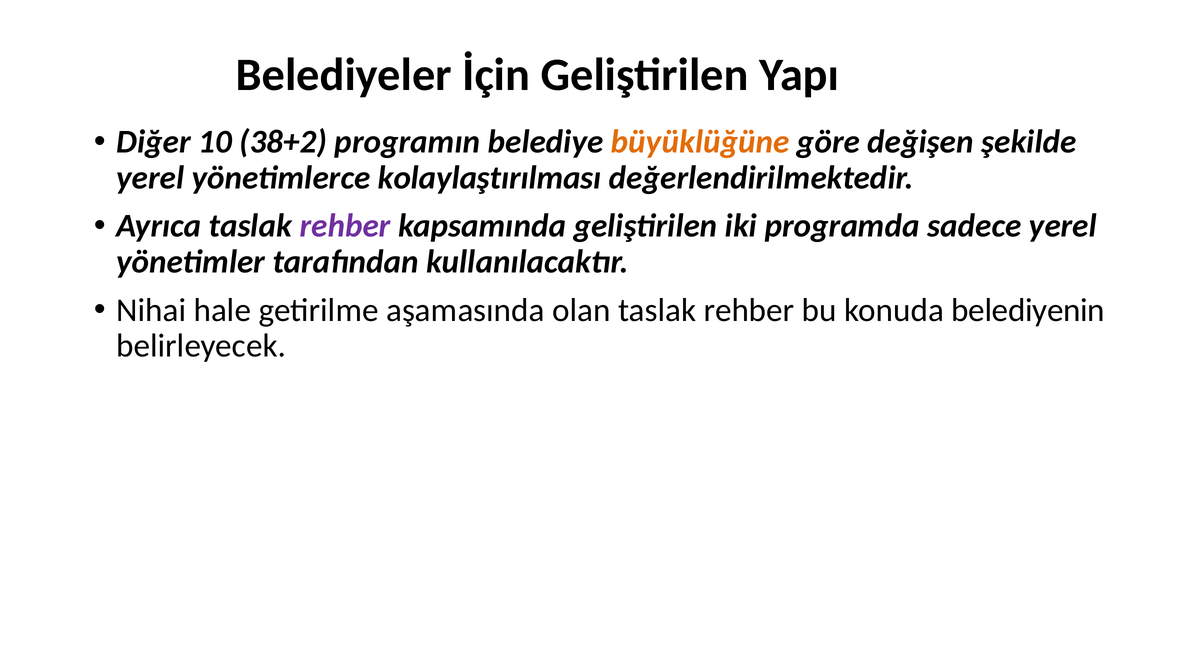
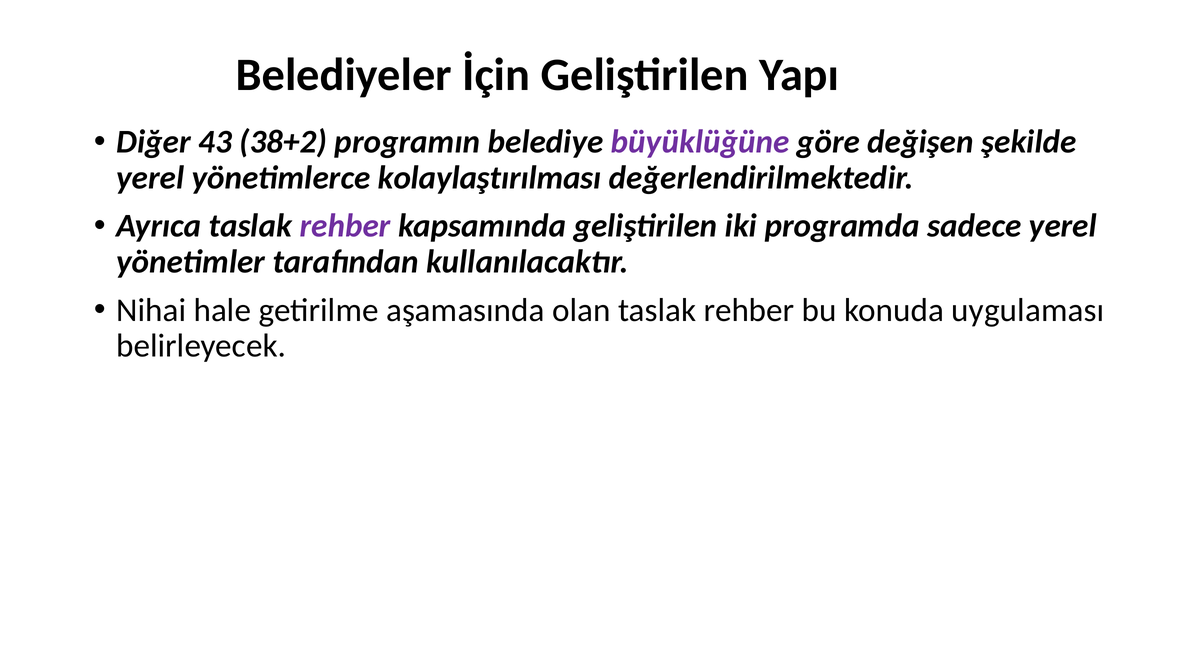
10: 10 -> 43 (215, 142)
büyüklüğüne colour: orange -> purple (700, 142)
belediyenin: belediyenin -> uygulaması (1028, 310)
